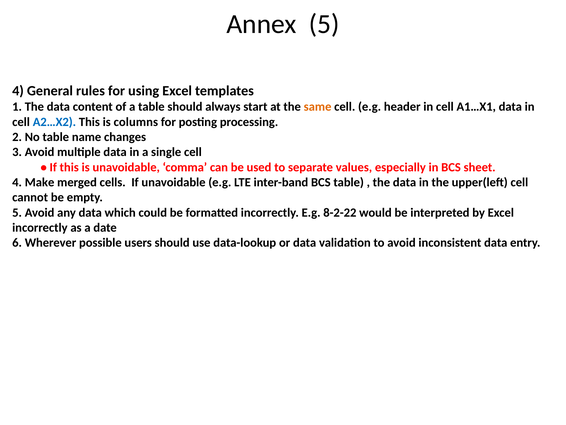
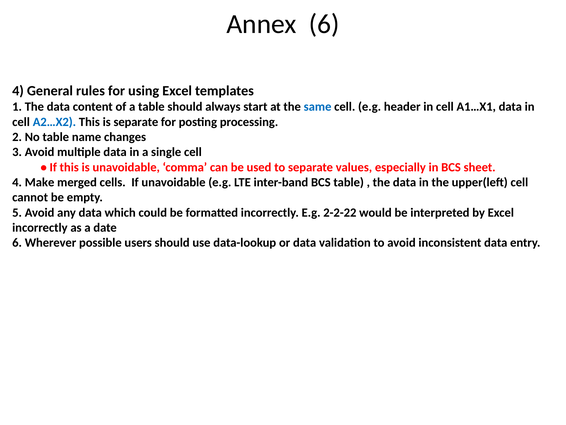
Annex 5: 5 -> 6 (324, 24)
same colour: orange -> blue (318, 107)
is columns: columns -> separate (136, 122)
8-2-22: 8-2-22 -> 2-2-22 (340, 212)
